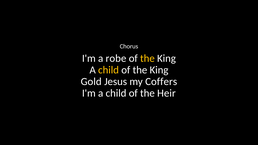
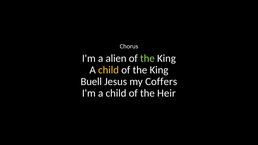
robe: robe -> alien (116, 58)
the colour: yellow -> light green (147, 58)
Gold: Gold -> Buell (91, 82)
